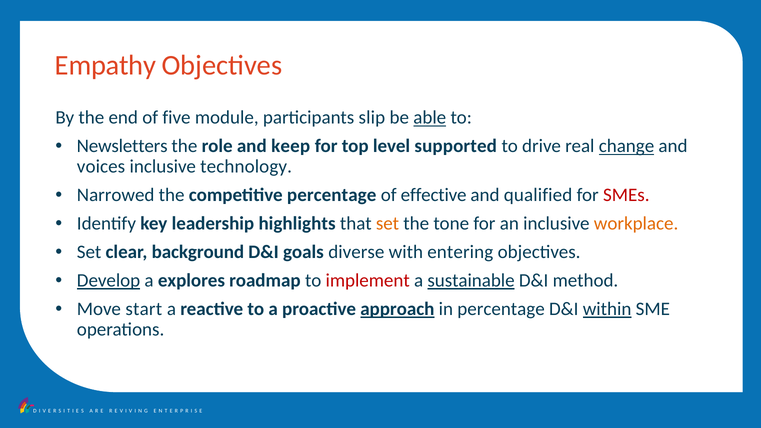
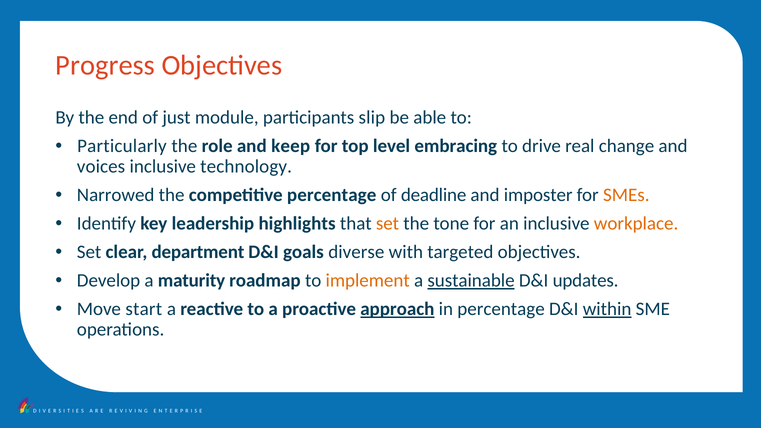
Empathy: Empathy -> Progress (105, 66)
five: five -> just (177, 118)
able underline: present -> none (430, 118)
Newsletters: Newsletters -> Particularly (122, 146)
supported: supported -> embracing (456, 146)
change underline: present -> none (627, 146)
effective: effective -> deadline (434, 195)
qualified: qualified -> imposter (538, 195)
SMEs colour: red -> orange (626, 195)
background: background -> department (198, 252)
entering: entering -> targeted (460, 252)
Develop underline: present -> none (109, 281)
explores: explores -> maturity (192, 281)
implement colour: red -> orange (368, 281)
method: method -> updates (586, 281)
